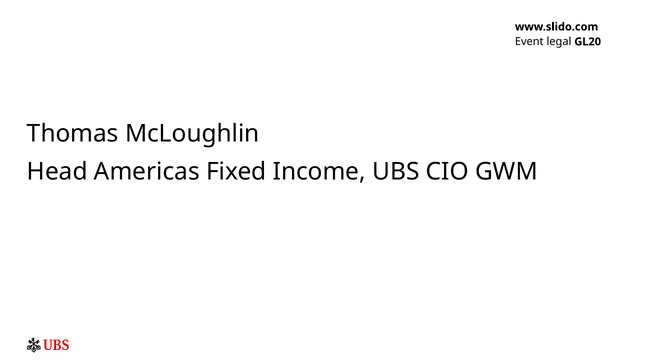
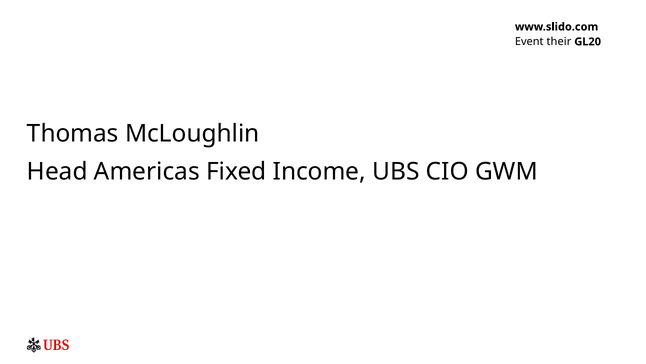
legal: legal -> their (559, 42)
